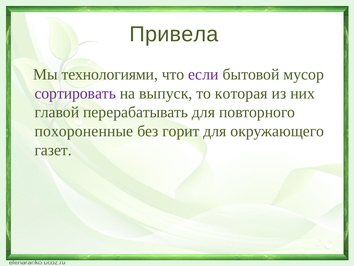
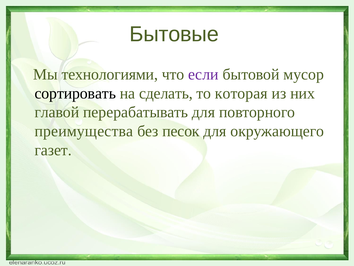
Привела: Привела -> Бытовые (174, 34)
сортировать colour: purple -> black (75, 93)
выпуск: выпуск -> сделать (166, 93)
похороненные: похороненные -> преимущества (84, 131)
горит: горит -> песок (181, 131)
